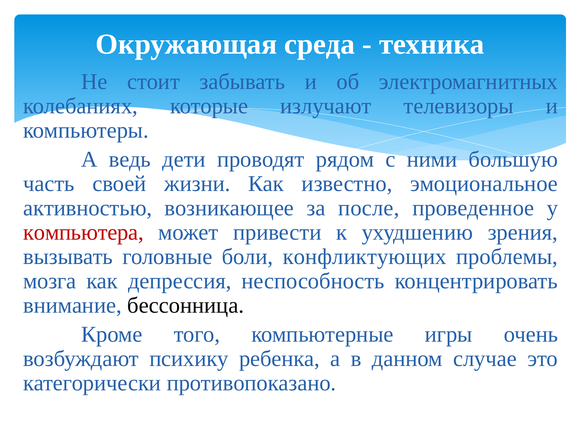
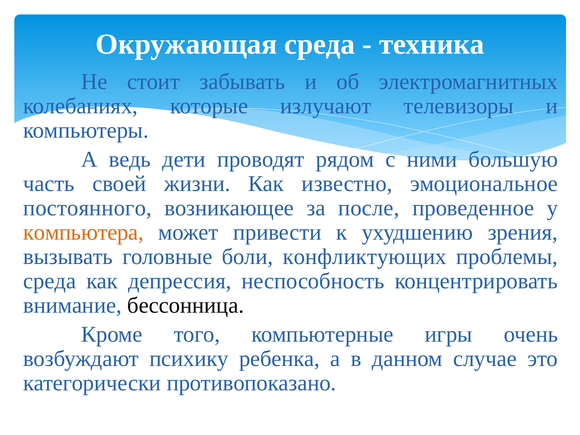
активностью: активностью -> постоянного (88, 208)
компьютера colour: red -> orange (83, 232)
мозга: мозга -> среда (50, 281)
